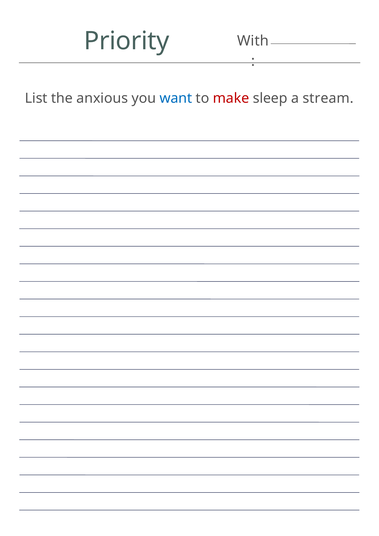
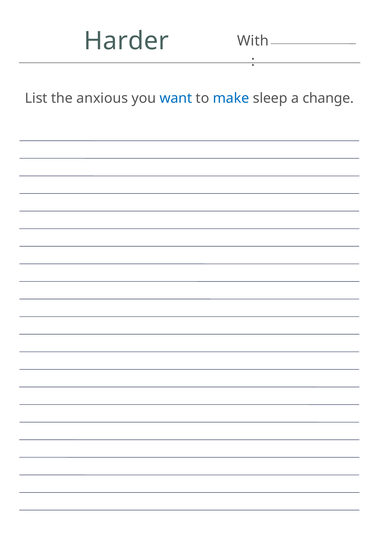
Priority: Priority -> Harder (126, 41)
make colour: red -> blue (231, 98)
stream: stream -> change (328, 98)
